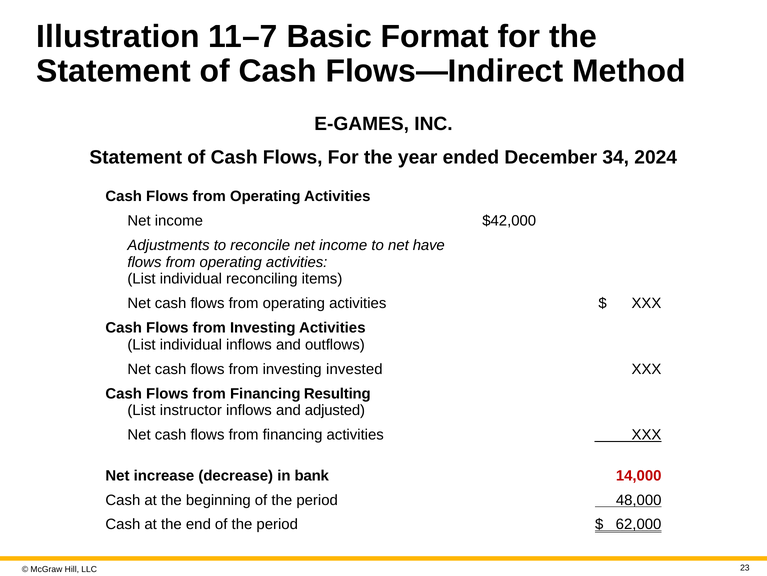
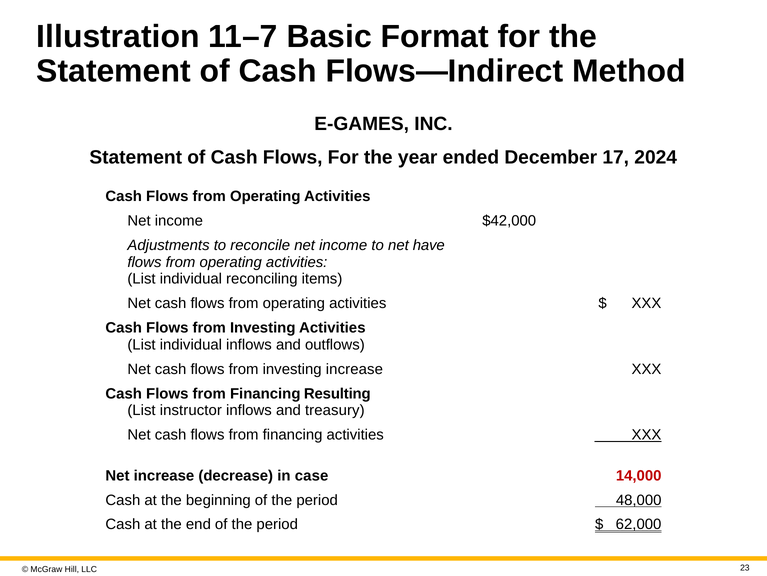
34: 34 -> 17 (616, 157)
investing invested: invested -> increase (354, 369)
adjusted: adjusted -> treasury (335, 410)
bank: bank -> case (312, 475)
